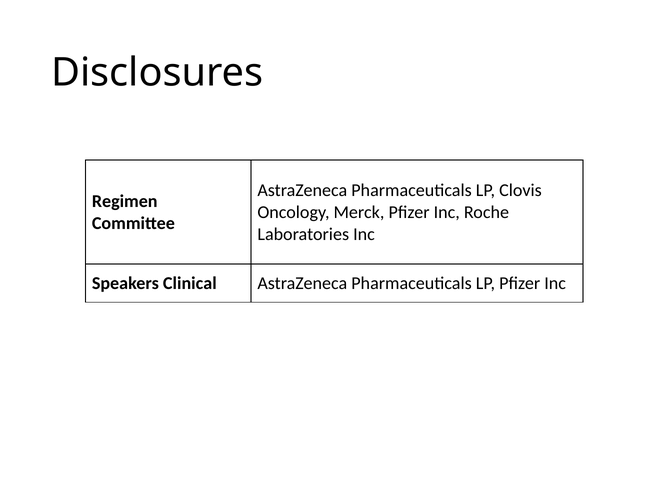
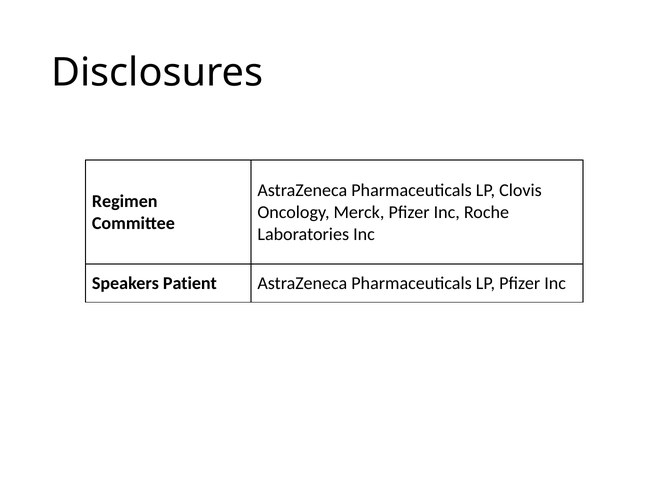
Clinical: Clinical -> Patient (190, 284)
